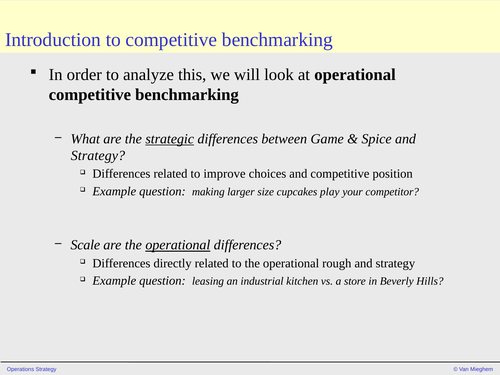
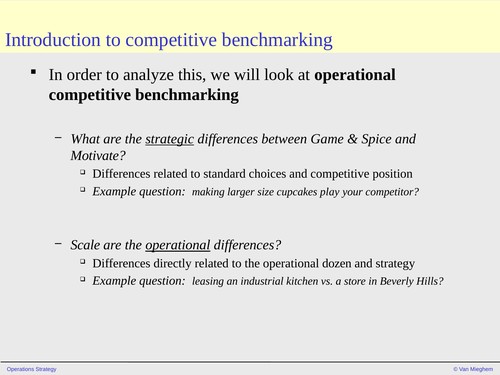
Strategy: Strategy -> Motivate (98, 156)
improve: improve -> standard (225, 174)
rough: rough -> dozen (337, 263)
